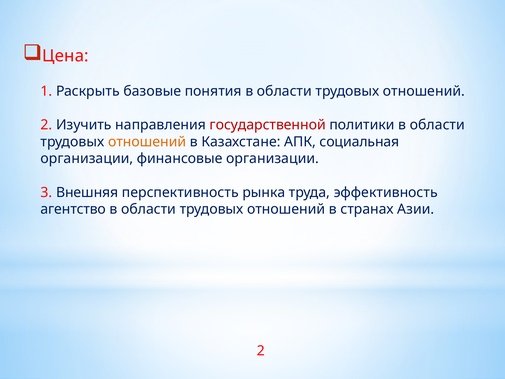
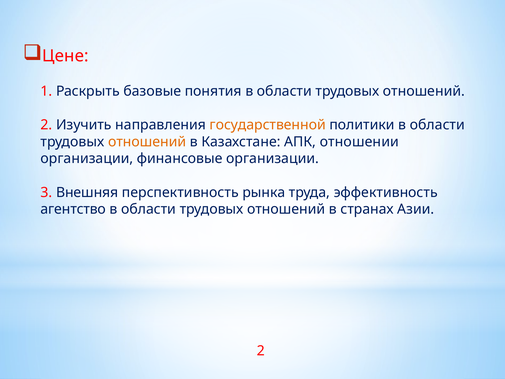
Цена: Цена -> Цене (65, 56)
государственной colour: red -> orange (268, 125)
социальная: социальная -> отношении (359, 142)
